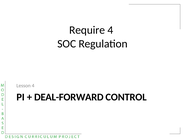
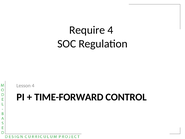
DEAL-FORWARD: DEAL-FORWARD -> TIME-FORWARD (69, 97)
